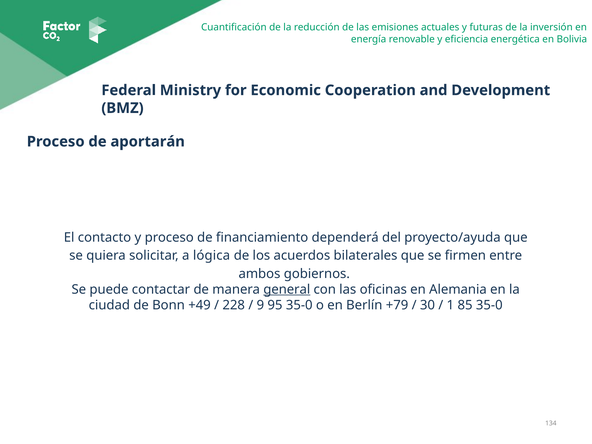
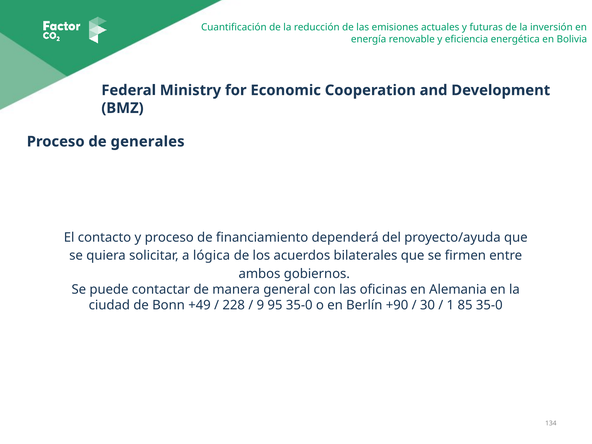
aportarán: aportarán -> generales (148, 142)
general underline: present -> none (287, 289)
+79: +79 -> +90 (397, 305)
